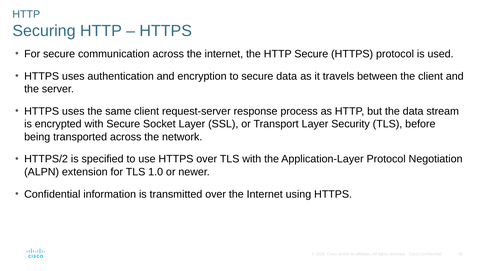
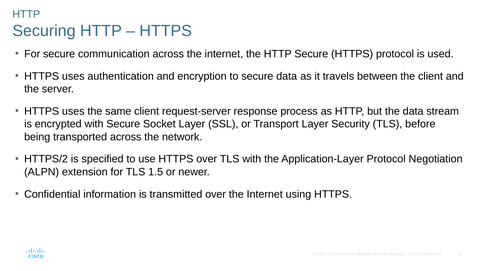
1.0: 1.0 -> 1.5 (156, 172)
